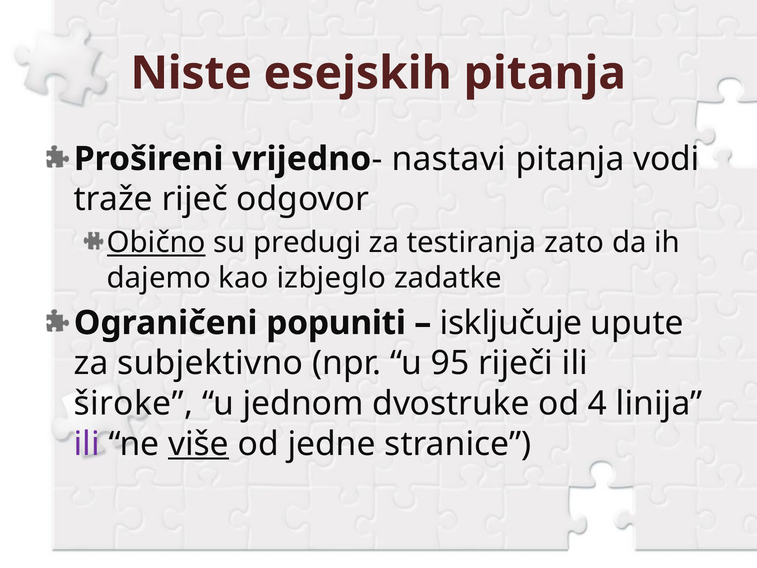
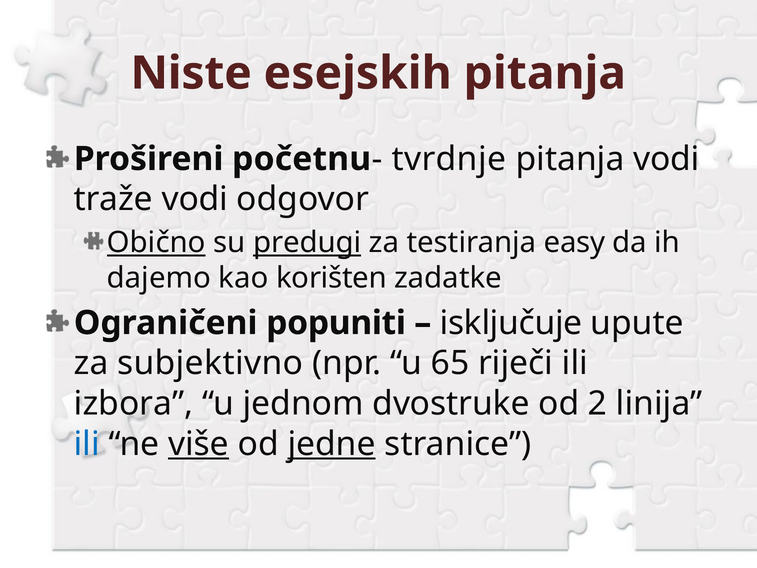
vrijedno: vrijedno -> početnu (302, 159)
nastavi: nastavi -> tvrdnje (449, 159)
traže riječ: riječ -> vodi (195, 199)
predugi underline: none -> present (307, 243)
zato: zato -> easy (574, 243)
izbjeglo: izbjeglo -> korišten (331, 278)
95: 95 -> 65 (450, 363)
široke: široke -> izbora (134, 404)
4: 4 -> 2 (598, 404)
ili colour: purple -> blue (87, 444)
jedne underline: none -> present (332, 444)
